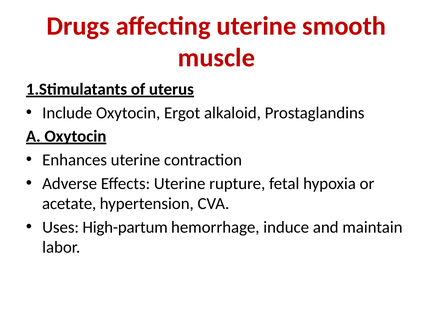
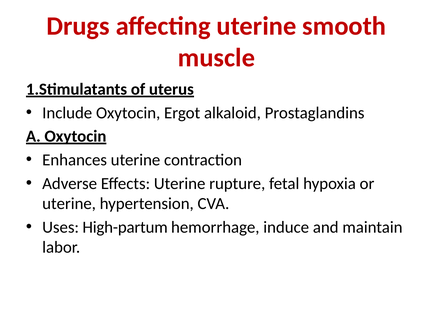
acetate: acetate -> uterine (69, 204)
